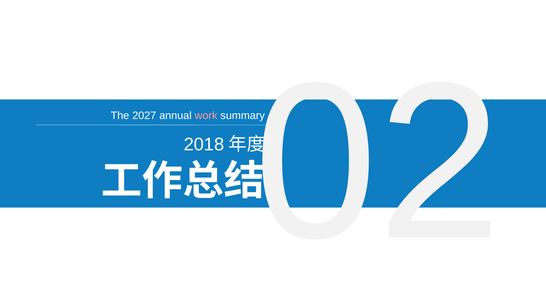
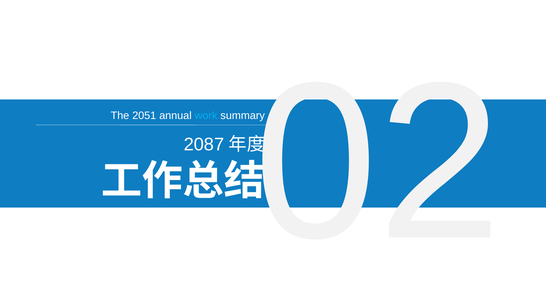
2027: 2027 -> 2051 (144, 116)
work colour: pink -> light blue (206, 116)
2018: 2018 -> 2087 (204, 144)
